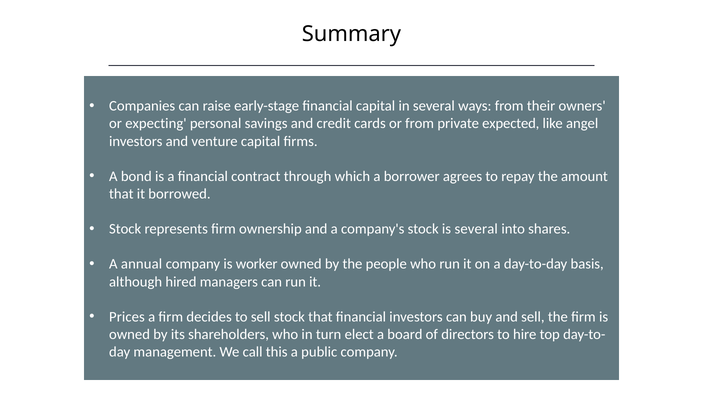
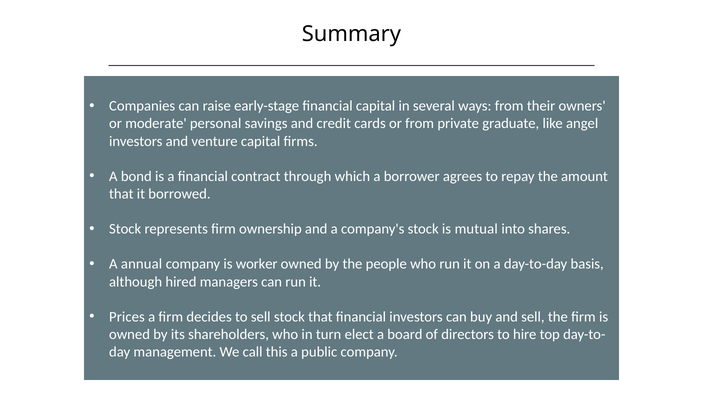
expecting: expecting -> moderate (156, 124)
expected: expected -> graduate (511, 124)
is several: several -> mutual (476, 229)
